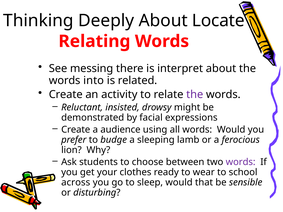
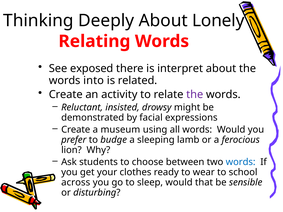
Locate: Locate -> Lonely (218, 21)
messing: messing -> exposed (92, 69)
audience: audience -> museum (120, 130)
words colour: purple -> blue (241, 162)
